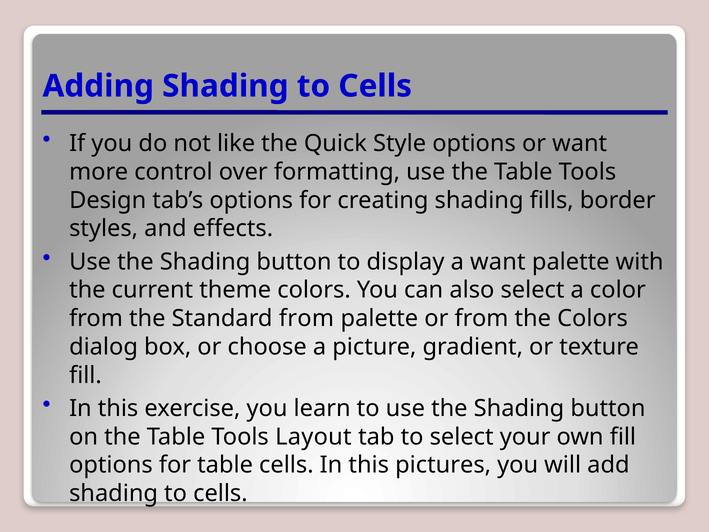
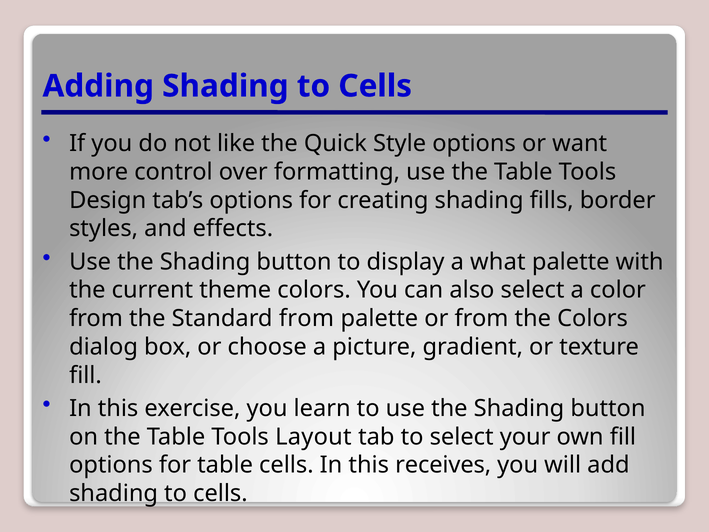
a want: want -> what (498, 262)
pictures: pictures -> receives (443, 465)
